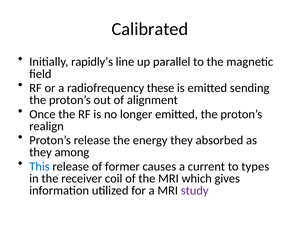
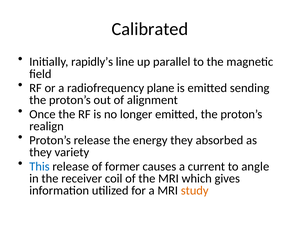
these: these -> plane (161, 88)
among: among -> variety (72, 152)
types: types -> angle (255, 166)
study colour: purple -> orange (195, 190)
